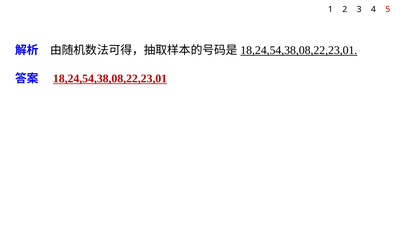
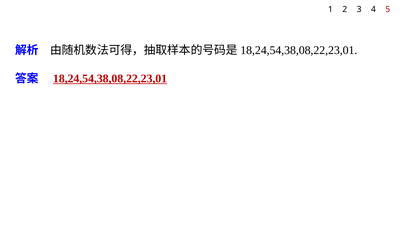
18,24,54,38,08,22,23,01 underline: present -> none (299, 50)
